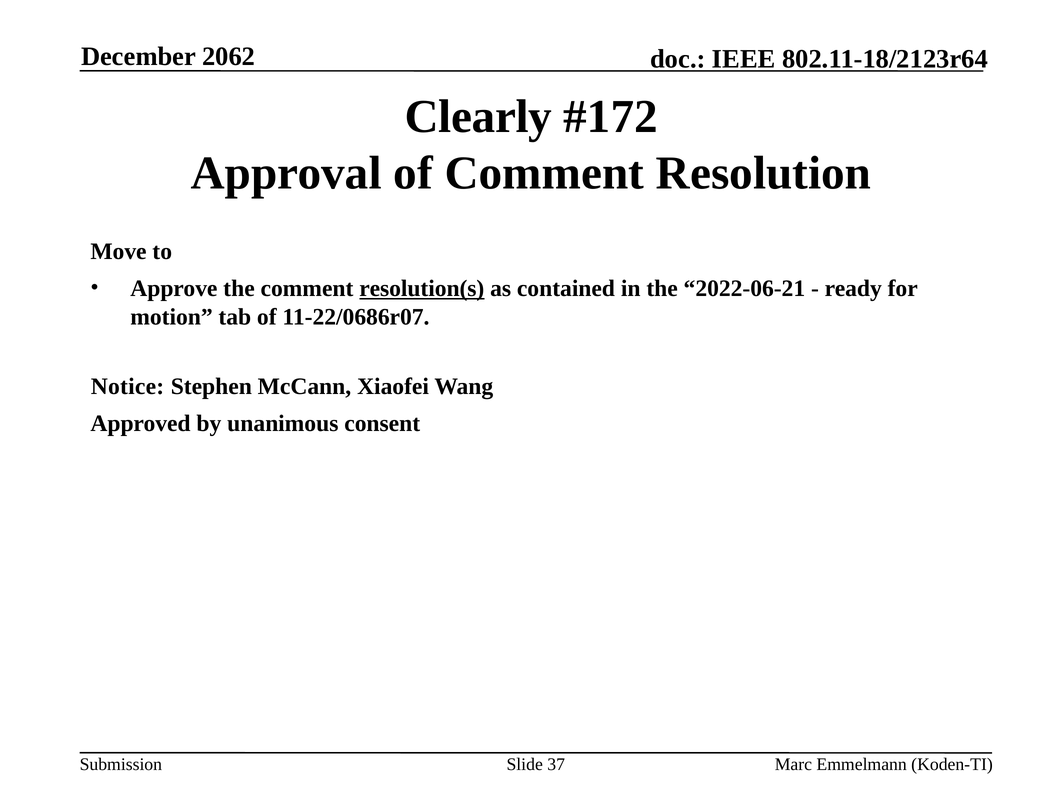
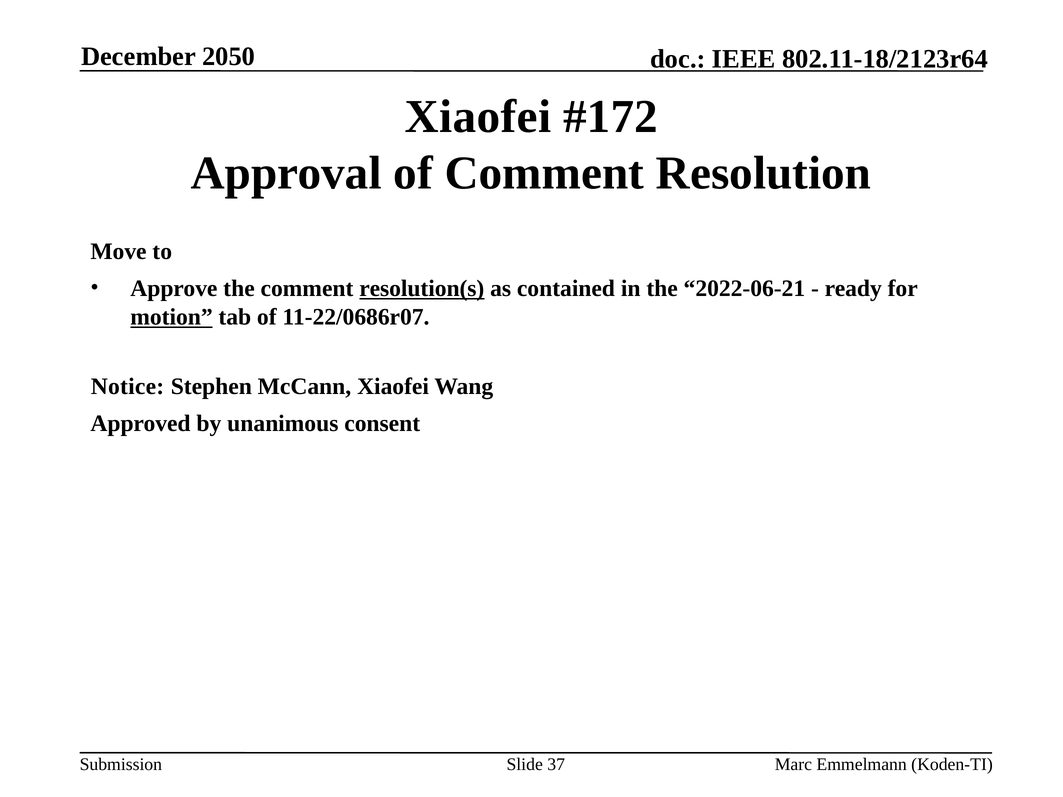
2062: 2062 -> 2050 (229, 56)
Clearly: Clearly -> Xiaofei (478, 117)
motion underline: none -> present (172, 317)
